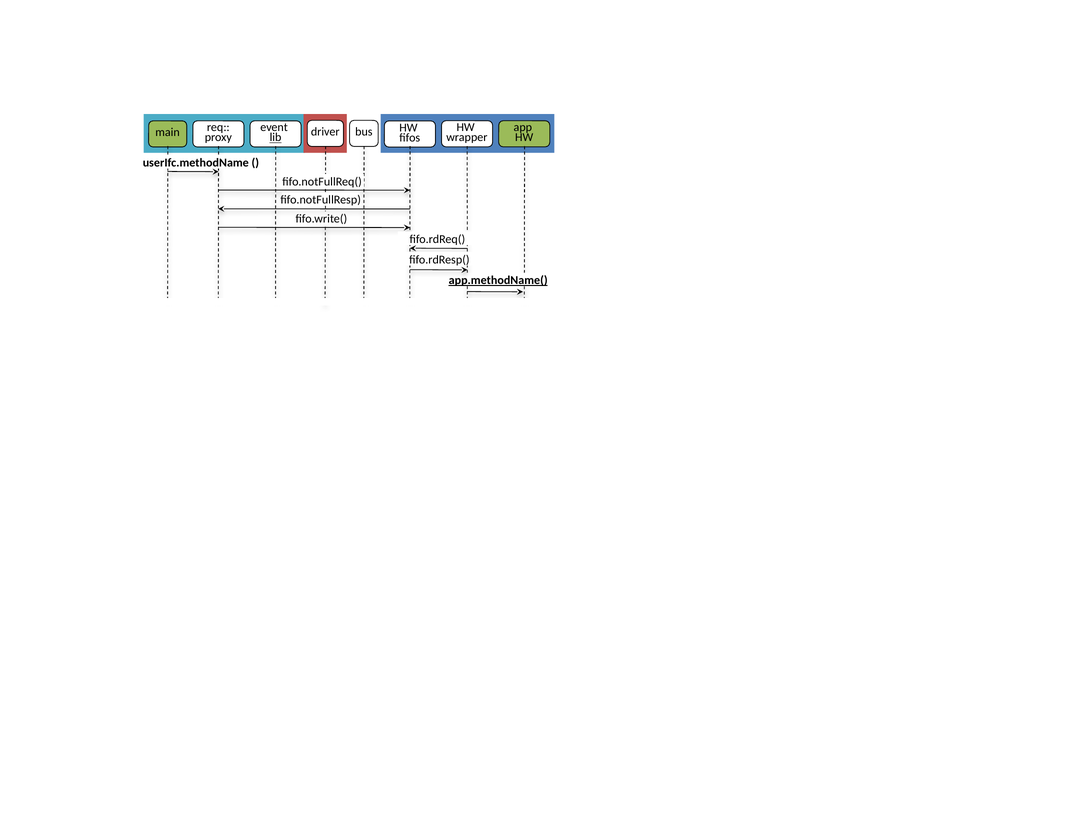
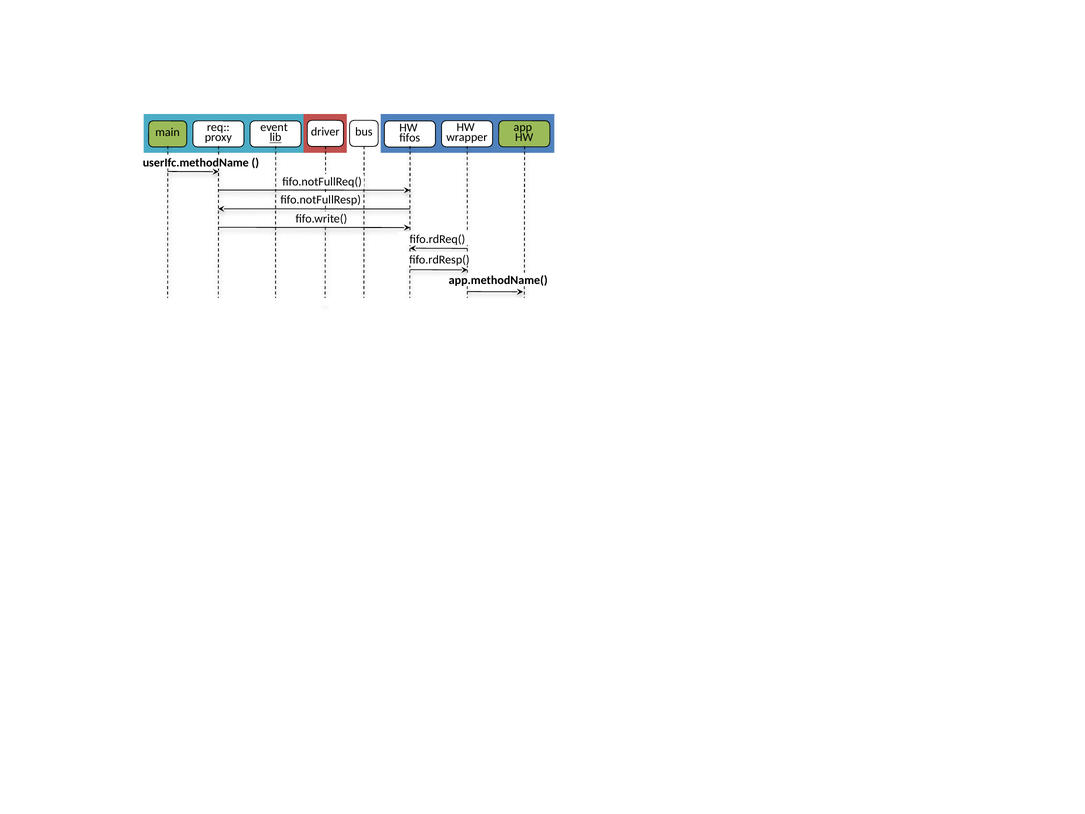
app.methodName( underline: present -> none (498, 280)
